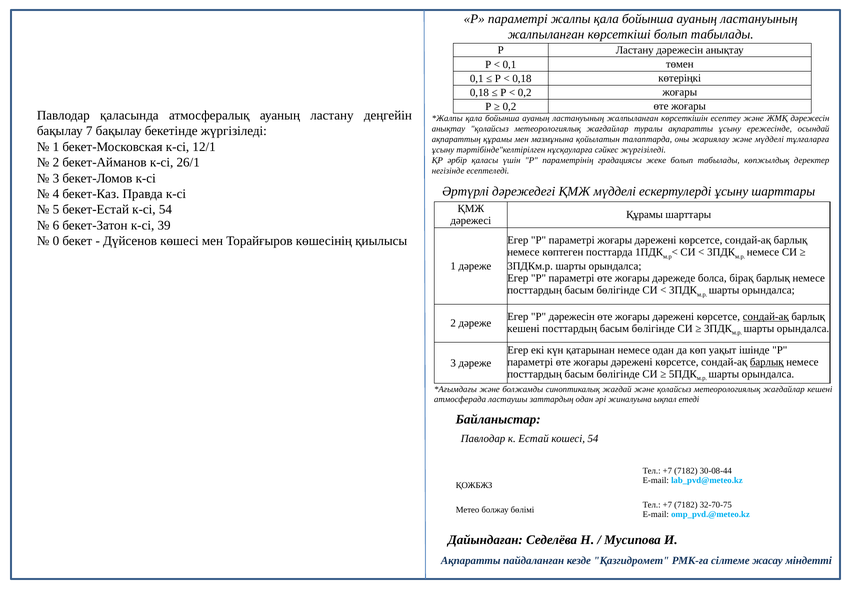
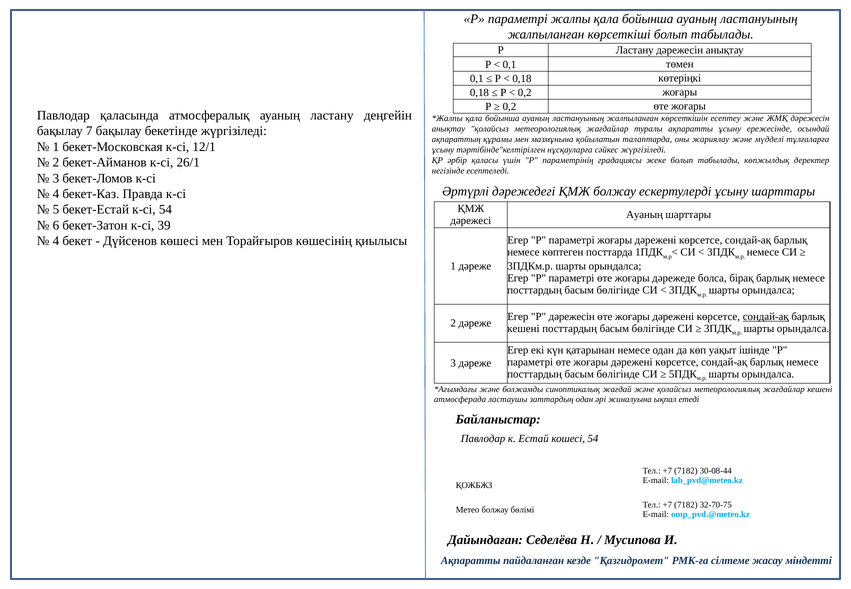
ҚМЖ мүдделі: мүдделі -> болжау (615, 191)
Құрамы: Құрамы -> Ауаның (645, 215)
0: 0 -> 4 (56, 241)
барлық underline: present -> none (767, 362)
